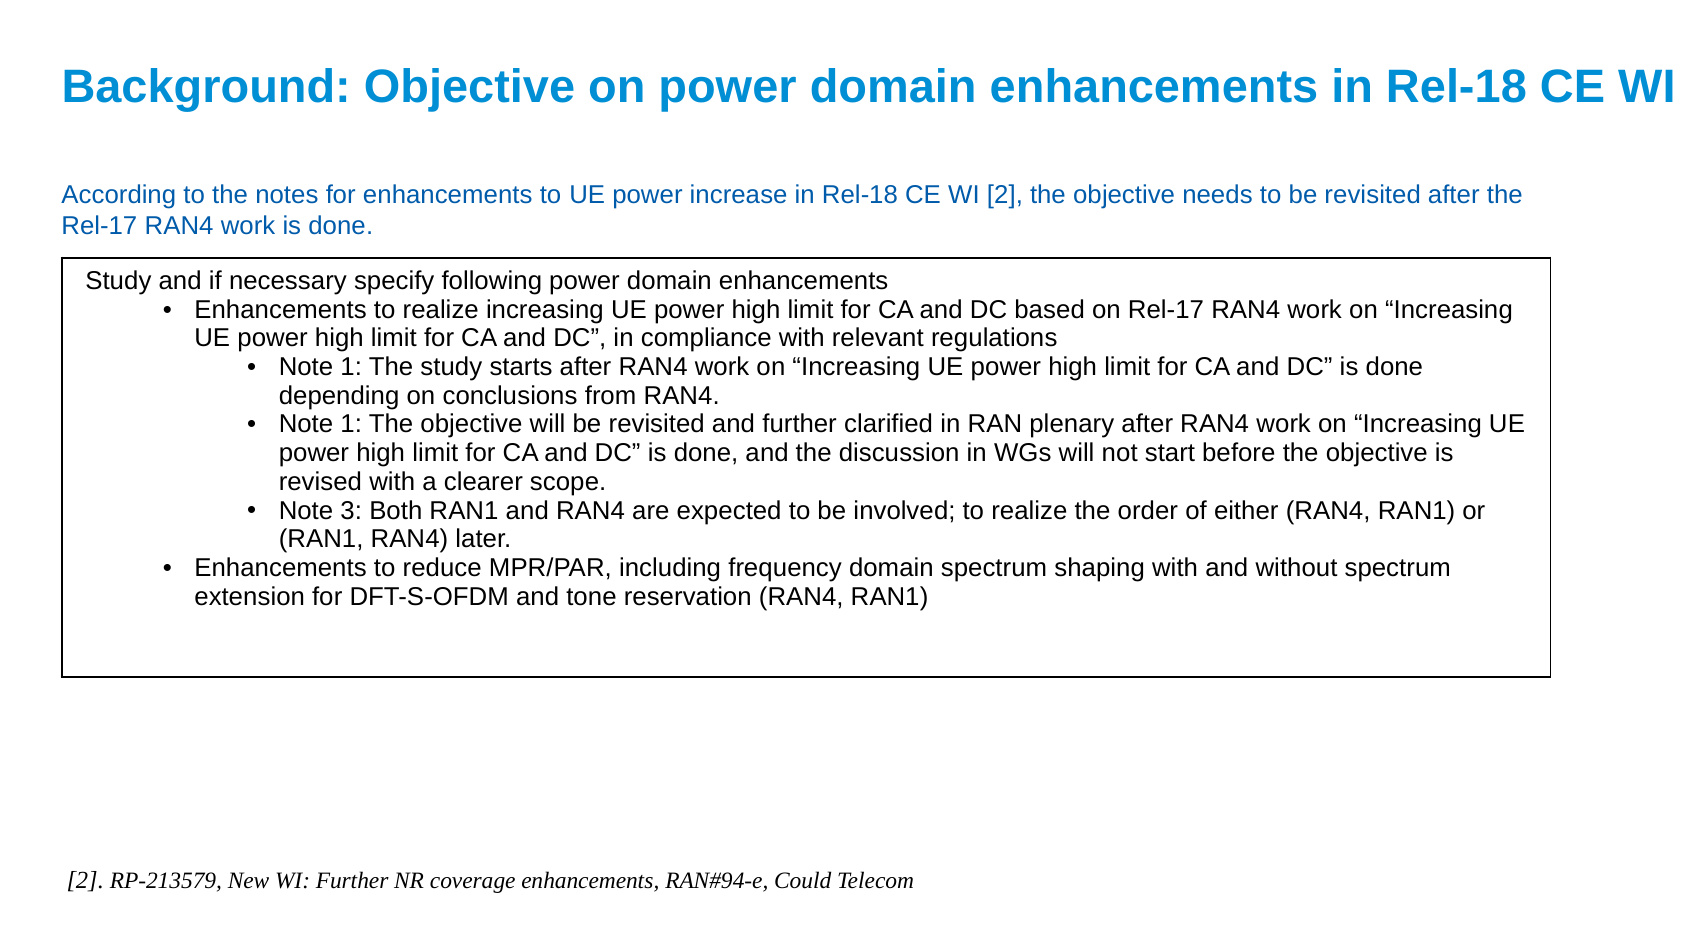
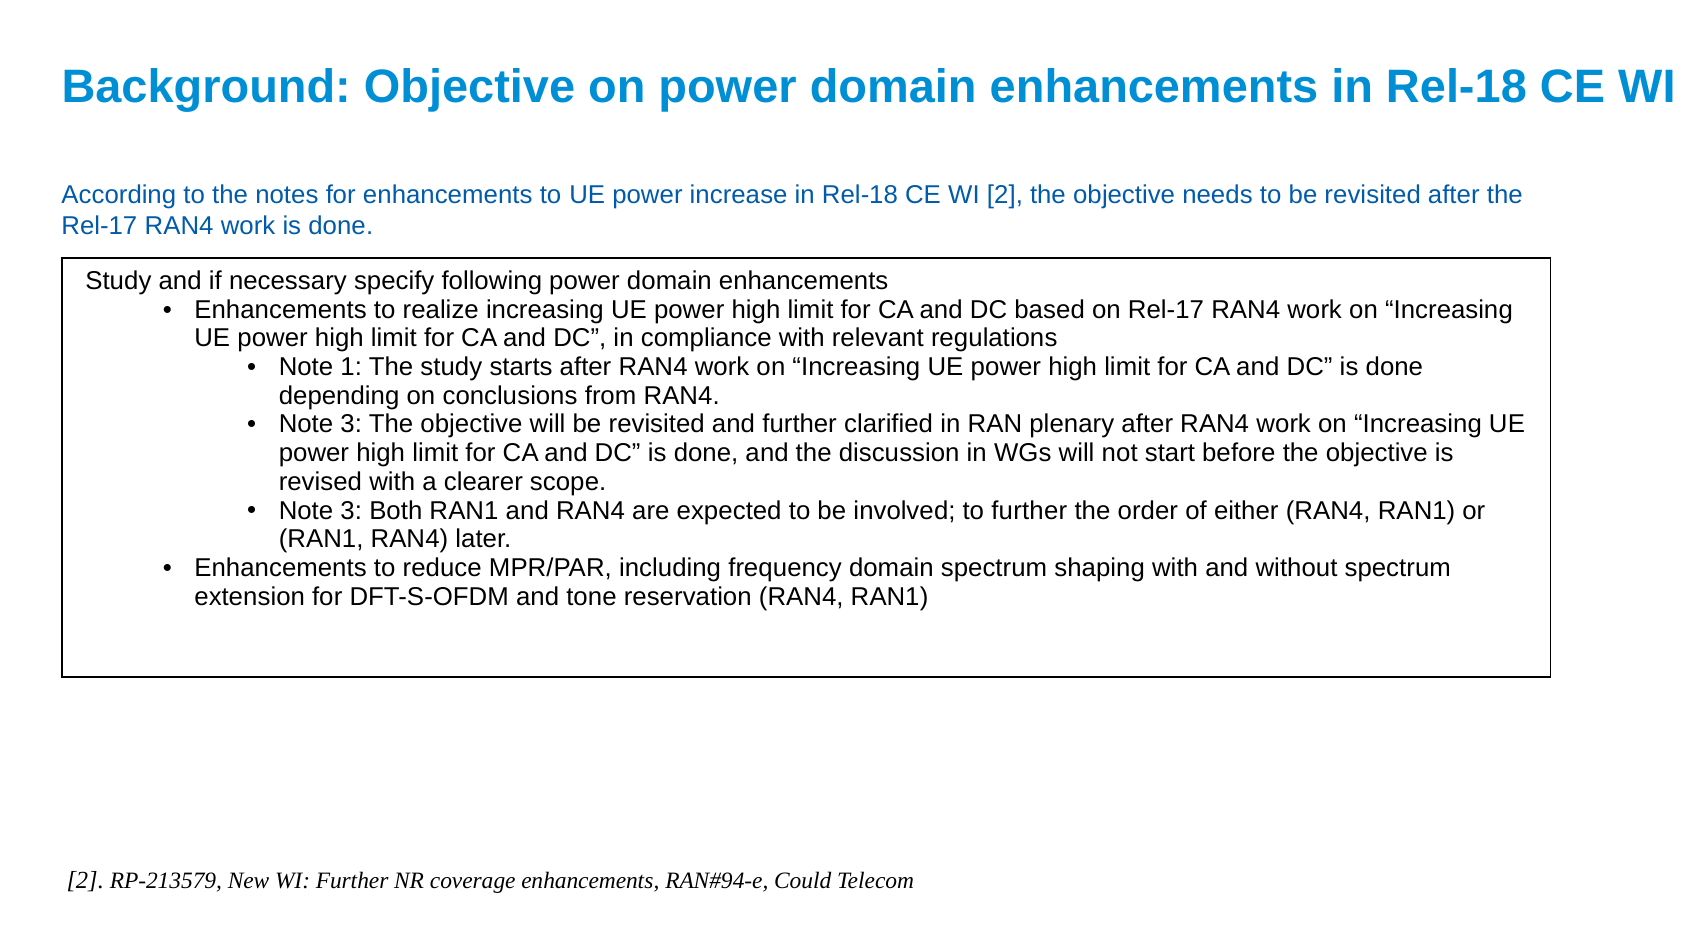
1: 1 -> 3 (351, 425)
involved to realize: realize -> further (1029, 511)
